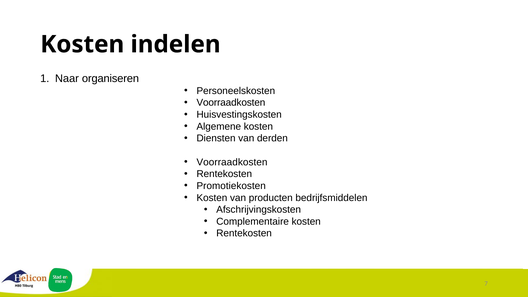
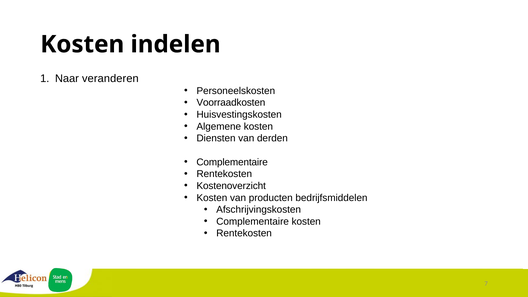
organiseren: organiseren -> veranderen (110, 78)
Voorraadkosten: Voorraadkosten -> Complementaire (232, 162)
Promotiekosten: Promotiekosten -> Kostenoverzicht (231, 186)
